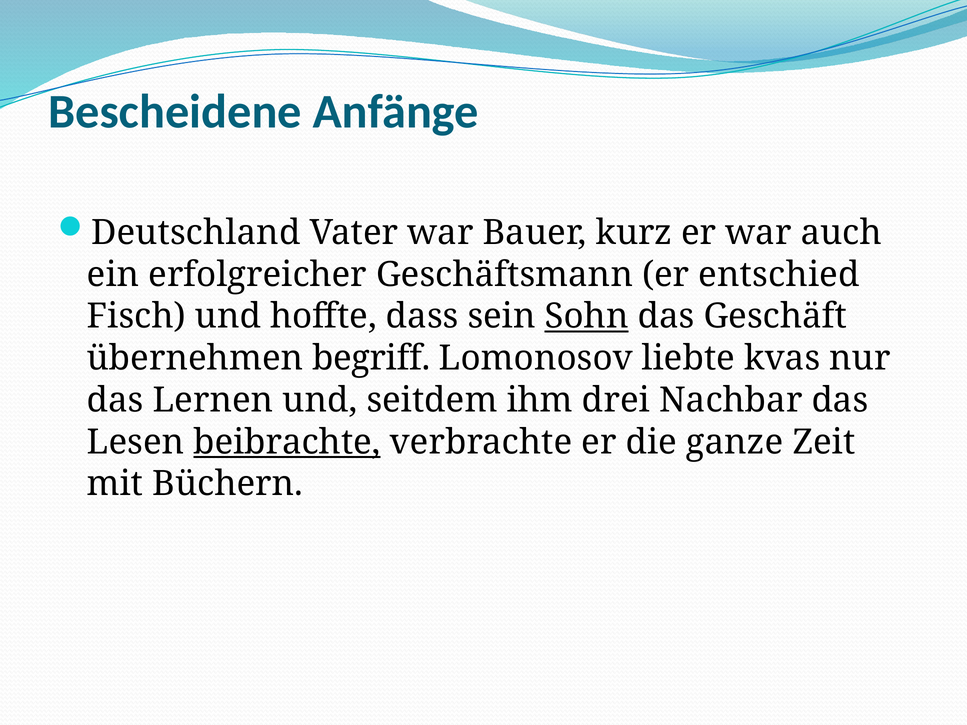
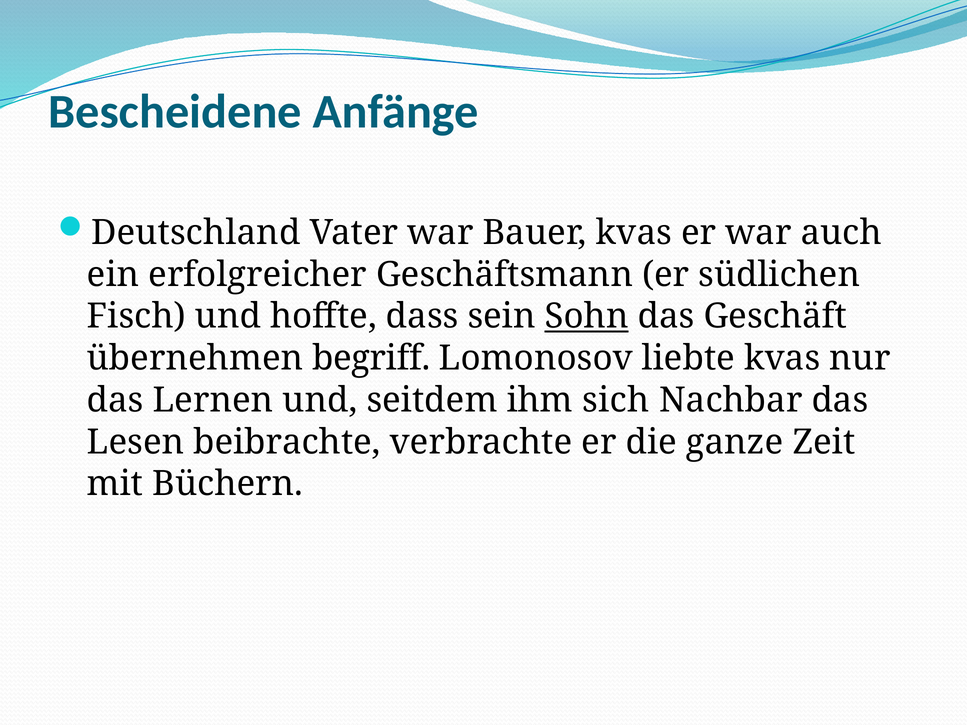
Bauer kurz: kurz -> kvas (634, 233)
entschied: entschied -> südlichen (779, 275)
drei: drei -> sich (616, 400)
beibrachte underline: present -> none (287, 442)
